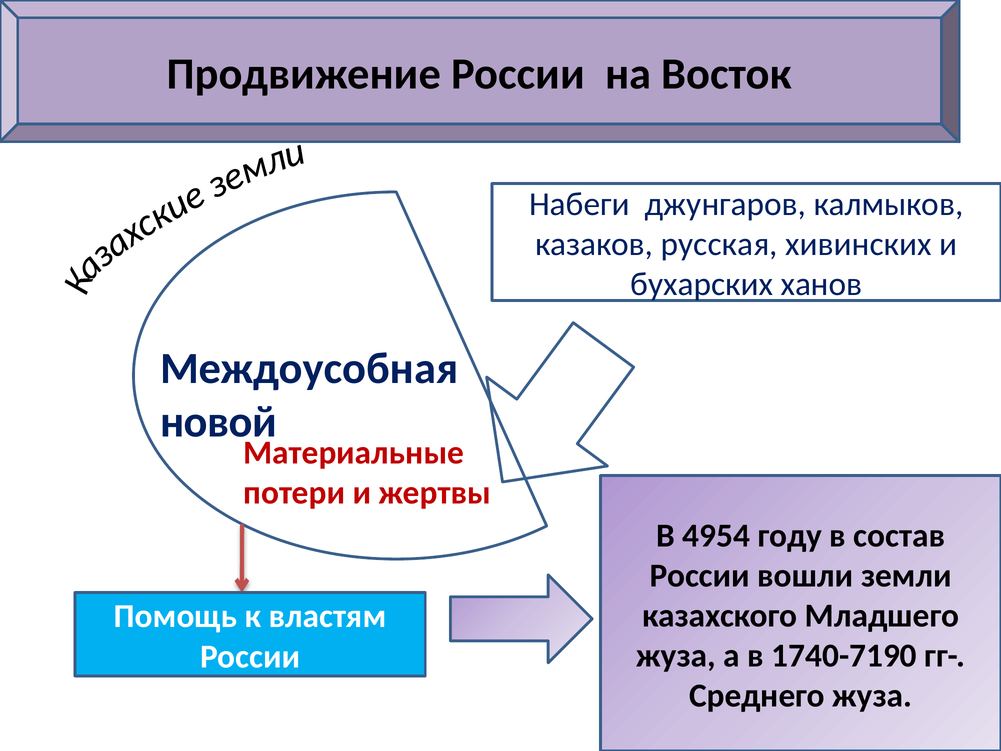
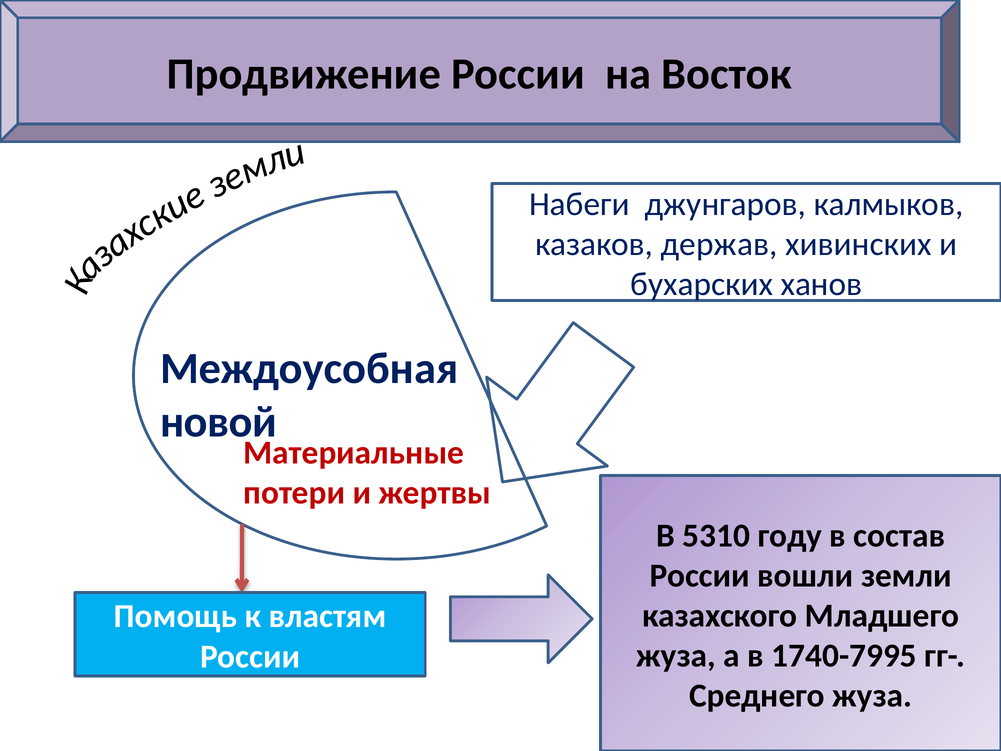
русская: русская -> держав (719, 244)
4954: 4954 -> 5310 (716, 535)
1740-7190: 1740-7190 -> 1740-7995 (844, 655)
